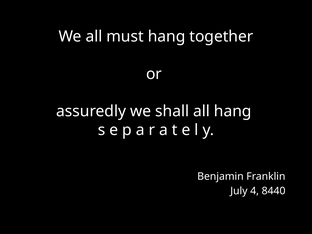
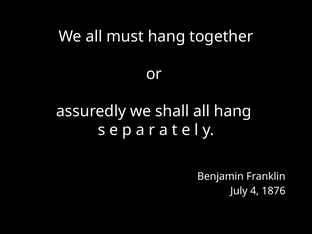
8440: 8440 -> 1876 (274, 191)
